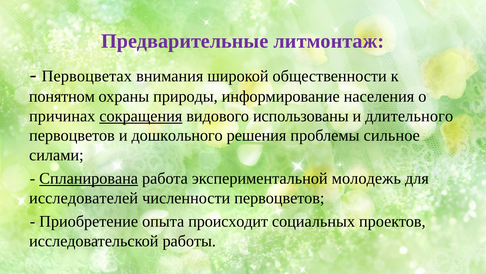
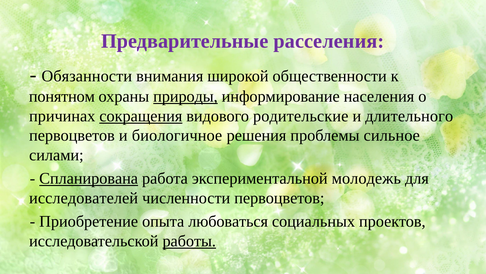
литмонтаж: литмонтаж -> расселения (329, 41)
Первоцветах: Первоцветах -> Обязанности (87, 76)
природы underline: none -> present (185, 96)
использованы: использованы -> родительские (301, 116)
дошкольного: дошкольного -> биологичное (177, 135)
происходит: происходит -> любоваться (228, 221)
работы underline: none -> present (189, 241)
